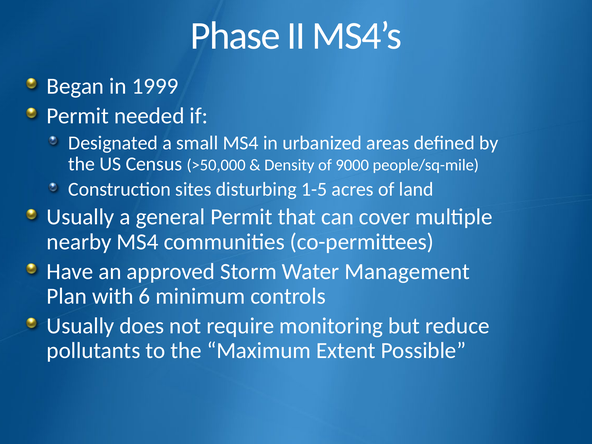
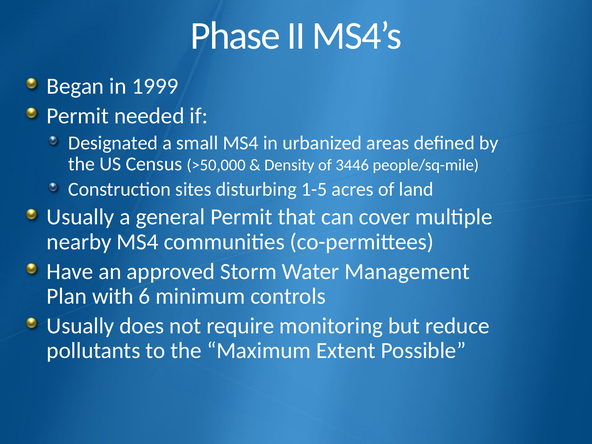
9000: 9000 -> 3446 (352, 165)
